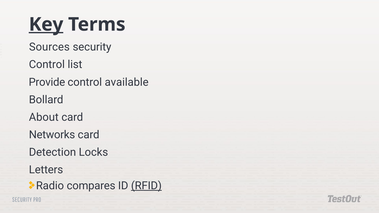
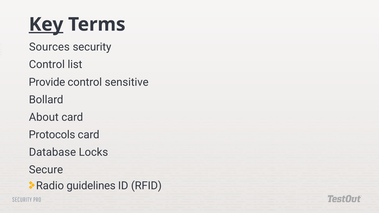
available: available -> sensitive (127, 82)
Networks: Networks -> Protocols (52, 135)
Detection: Detection -> Database (52, 152)
Letters: Letters -> Secure (46, 170)
compares: compares -> guidelines (91, 186)
RFID underline: present -> none (146, 186)
